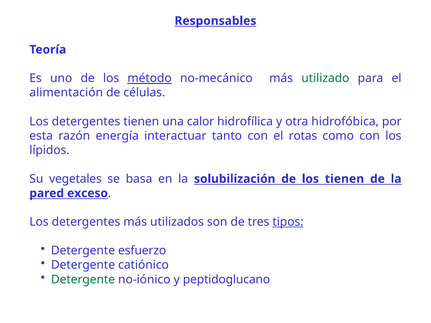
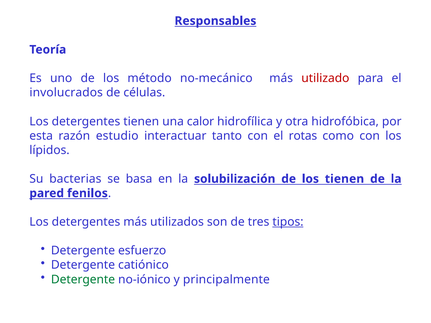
método underline: present -> none (150, 78)
utilizado colour: green -> red (325, 78)
alimentación: alimentación -> involucrados (66, 93)
energía: energía -> estudio (117, 136)
vegetales: vegetales -> bacterias (75, 179)
exceso: exceso -> fenilos (87, 193)
peptidoglucano: peptidoglucano -> principalmente (226, 280)
